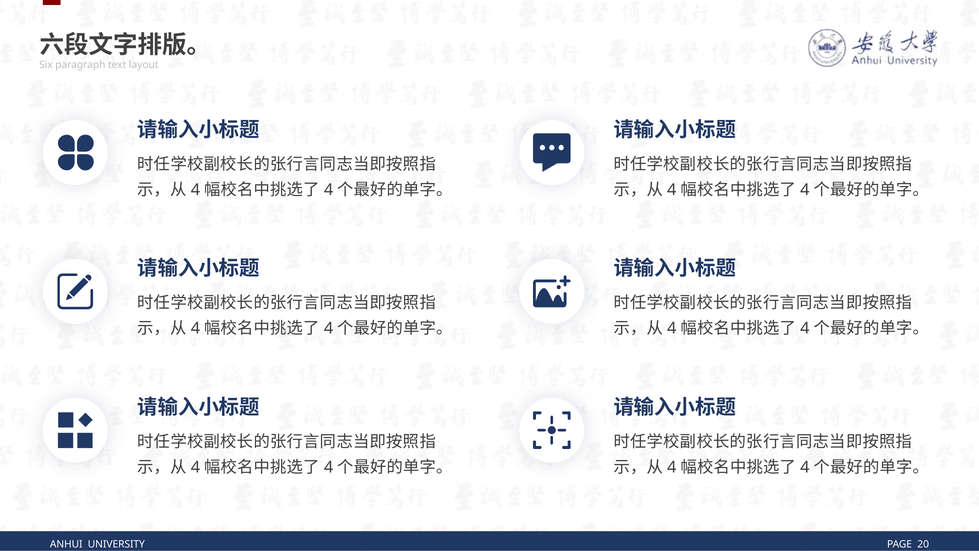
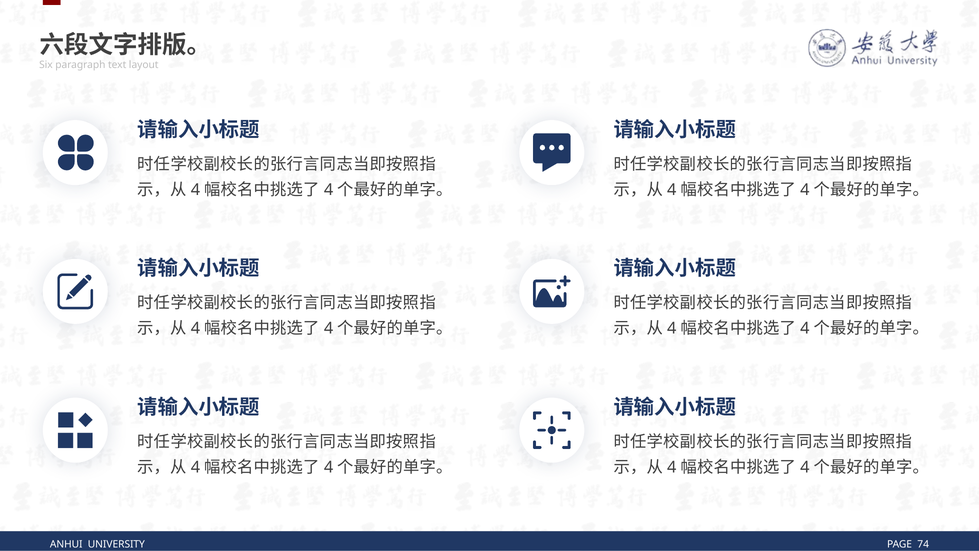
20: 20 -> 74 (923, 544)
